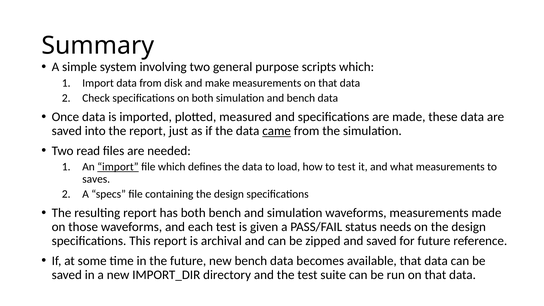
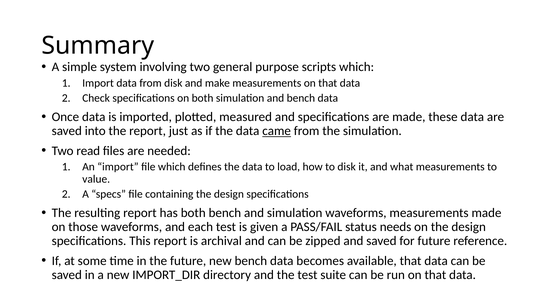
import underline: present -> none (118, 167)
to test: test -> disk (347, 167)
saves: saves -> value (96, 179)
